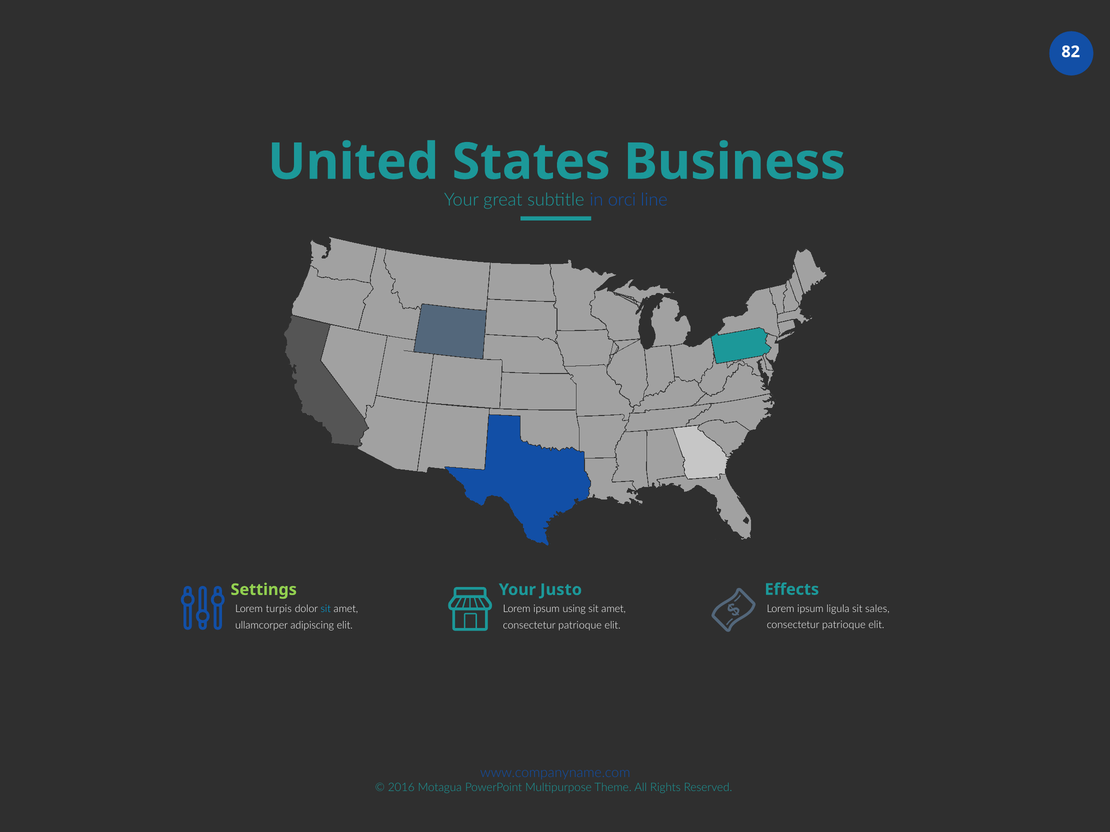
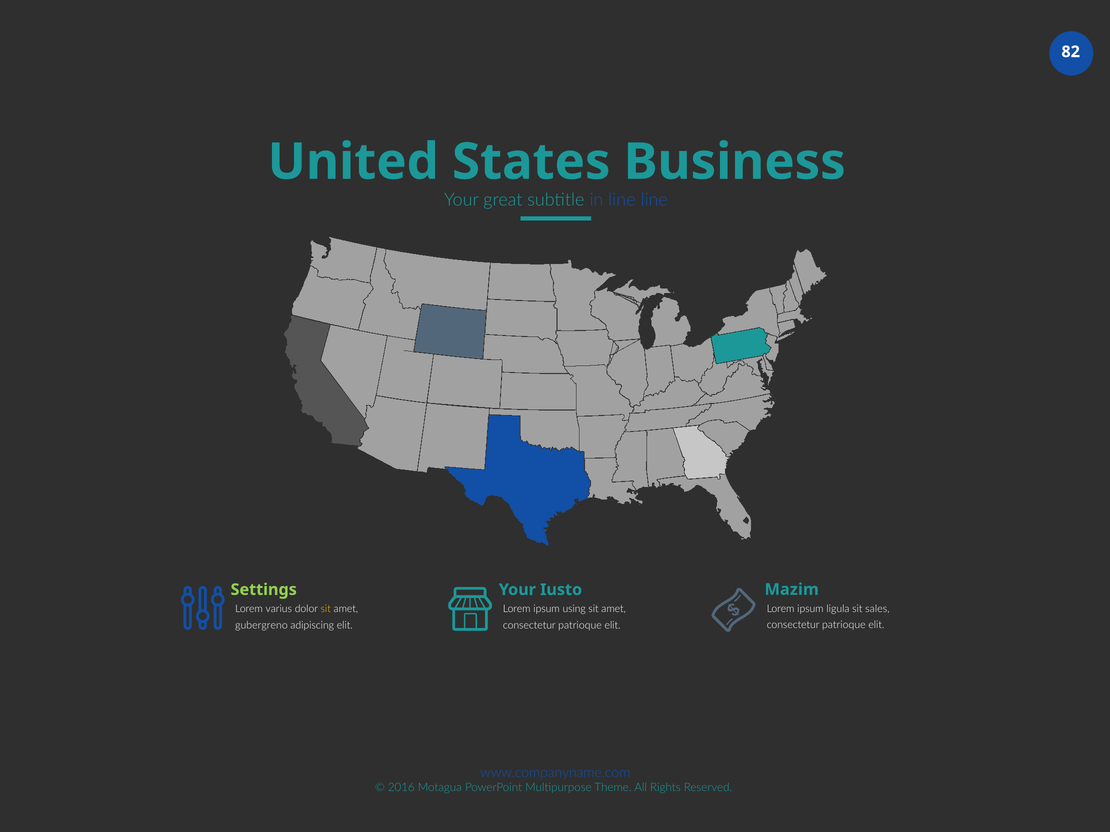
orci: orci -> line (622, 200)
Effects: Effects -> Mazim (792, 590)
Justo: Justo -> Iusto (561, 590)
turpis: turpis -> varius (279, 609)
sit colour: light blue -> yellow (326, 609)
ullamcorper: ullamcorper -> gubergreno (261, 626)
